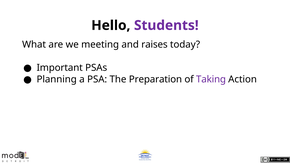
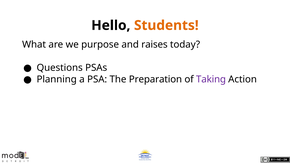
Students colour: purple -> orange (166, 25)
meeting: meeting -> purpose (100, 45)
Important: Important -> Questions (60, 68)
